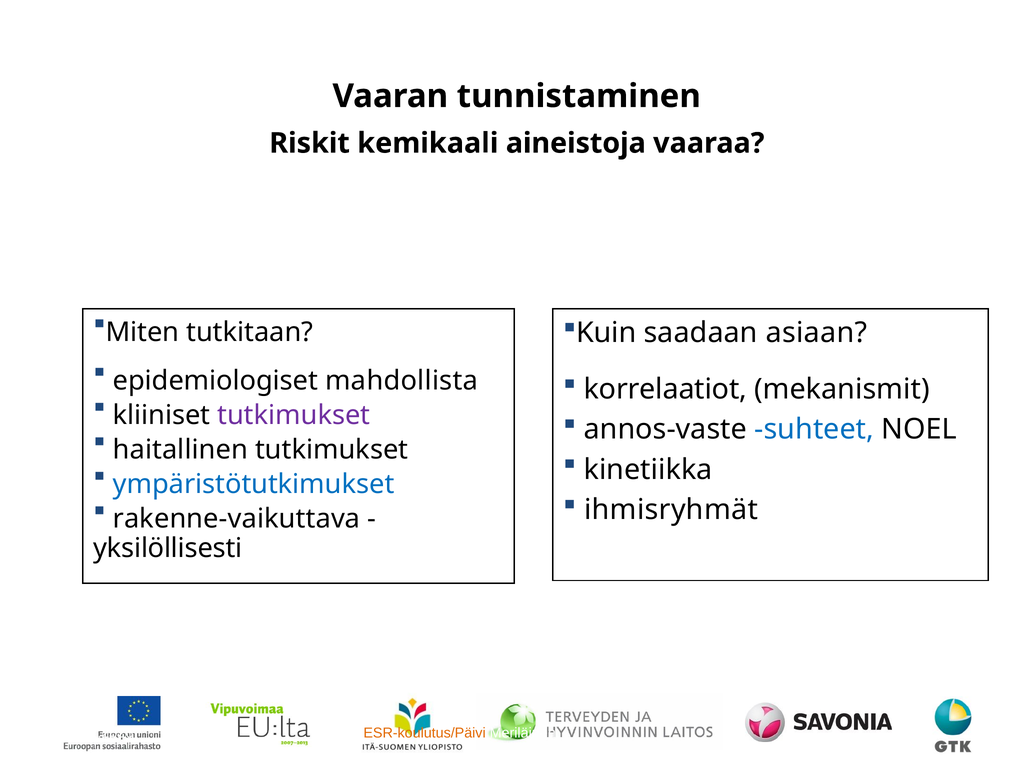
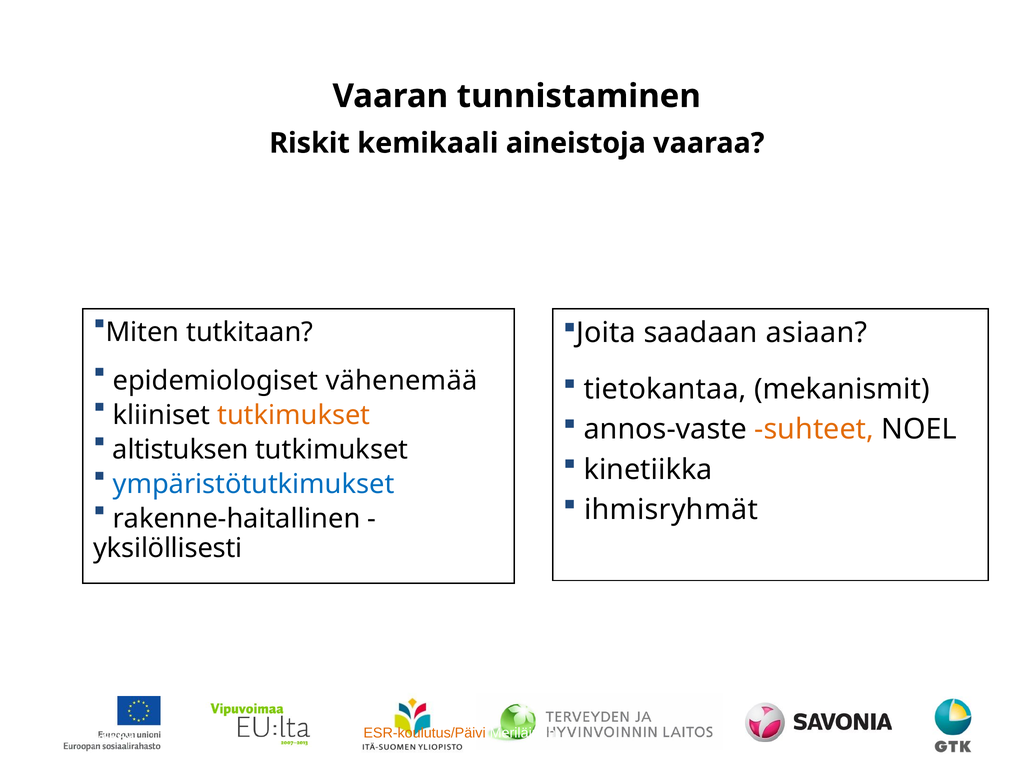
Kuin: Kuin -> Joita (606, 333)
mahdollista: mahdollista -> vähenemää (402, 381)
korrelaatiot: korrelaatiot -> tietokantaa (665, 389)
tutkimukset colour: purple -> orange (294, 416)
suhteet colour: blue -> orange (814, 430)
haitallinen: haitallinen -> altistuksen (181, 450)
rakenne-vaikuttava: rakenne-vaikuttava -> rakenne-haitallinen (237, 519)
